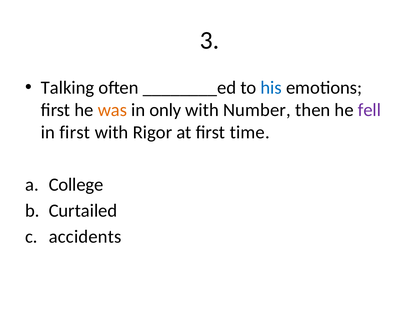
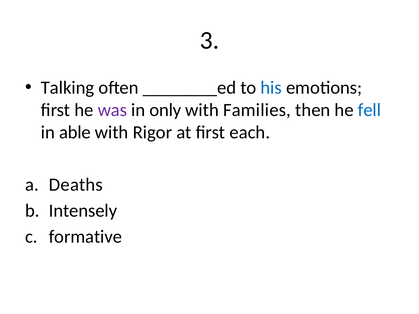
was colour: orange -> purple (112, 110)
Number: Number -> Families (257, 110)
fell colour: purple -> blue (369, 110)
in first: first -> able (75, 133)
time: time -> each (250, 133)
College: College -> Deaths (76, 185)
Curtailed: Curtailed -> Intensely (83, 211)
accidents: accidents -> formative (85, 237)
